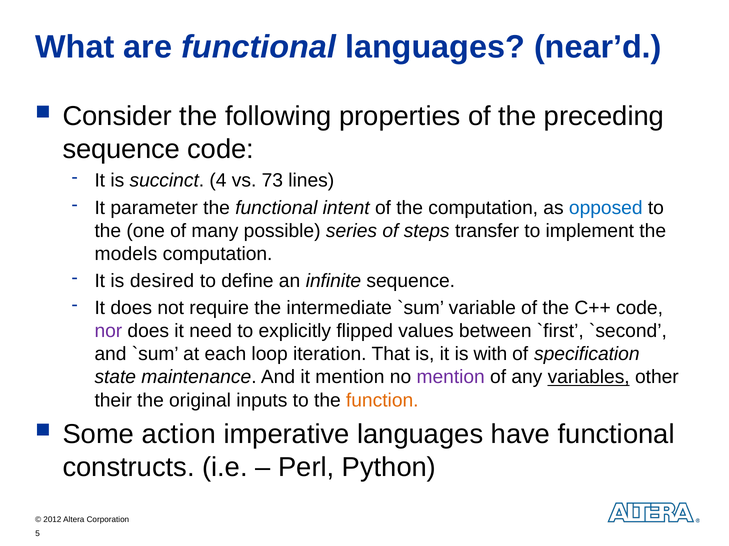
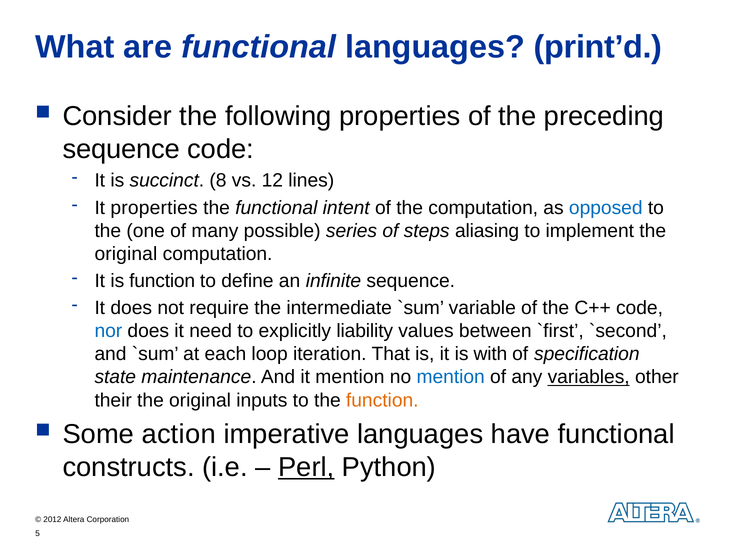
near’d: near’d -> print’d (598, 47)
4: 4 -> 8 (218, 181)
73: 73 -> 12 (272, 181)
It parameter: parameter -> properties (154, 208)
transfer: transfer -> aliasing (487, 231)
models: models -> original (126, 254)
is desired: desired -> function (162, 281)
nor colour: purple -> blue (108, 331)
flipped: flipped -> liability (365, 331)
mention colour: purple -> blue (451, 378)
Perl underline: none -> present (306, 468)
